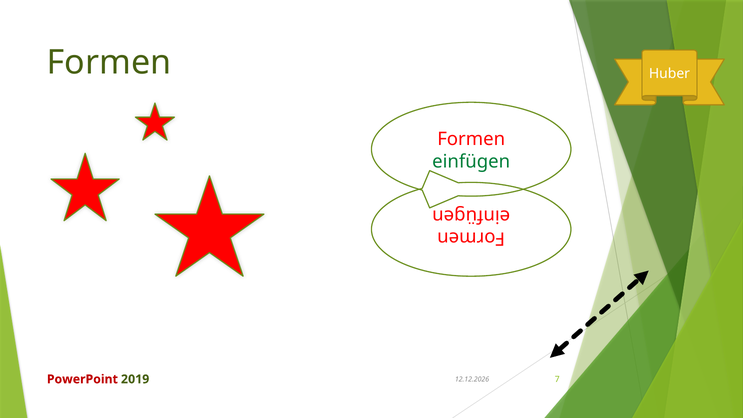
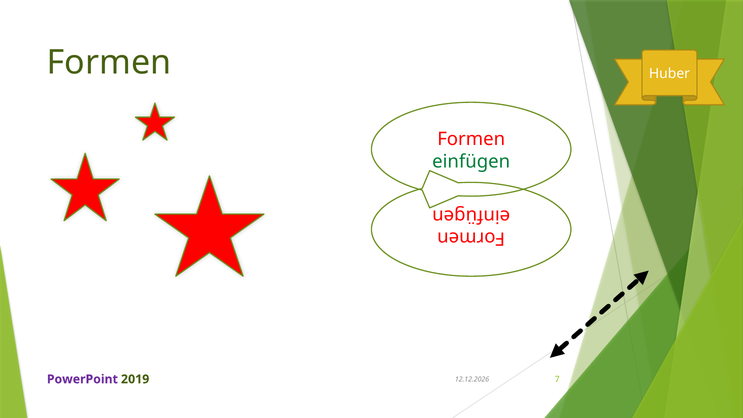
PowerPoint colour: red -> purple (82, 379)
